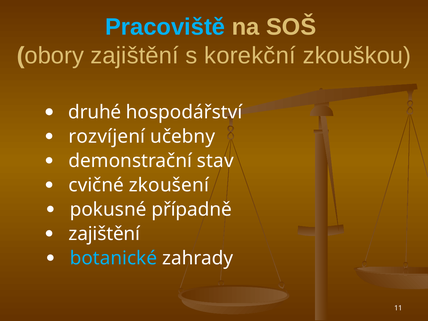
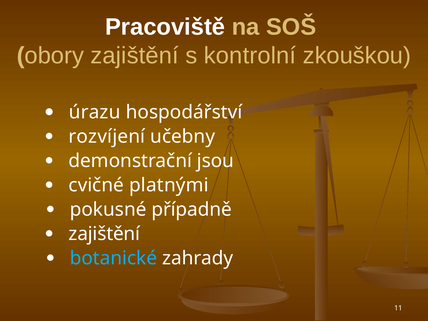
Pracoviště colour: light blue -> white (165, 27)
korekční: korekční -> kontrolní (250, 56)
druhé: druhé -> úrazu (95, 112)
stav: stav -> jsou (215, 161)
zkoušení: zkoušení -> platnými (169, 185)
